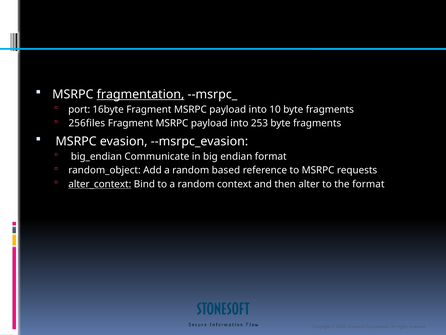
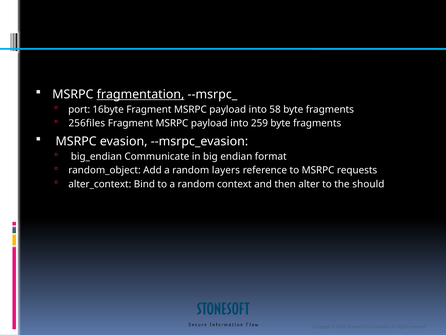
10: 10 -> 58 (275, 109)
253: 253 -> 259 (259, 123)
based: based -> layers (226, 170)
alter_context underline: present -> none (100, 184)
the format: format -> should (368, 184)
